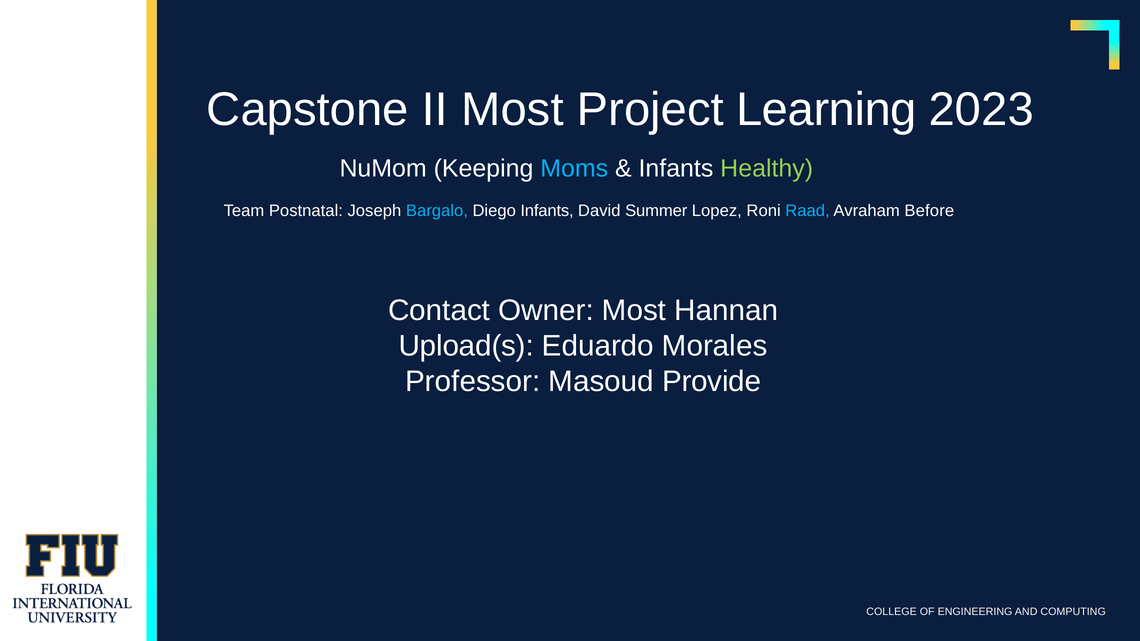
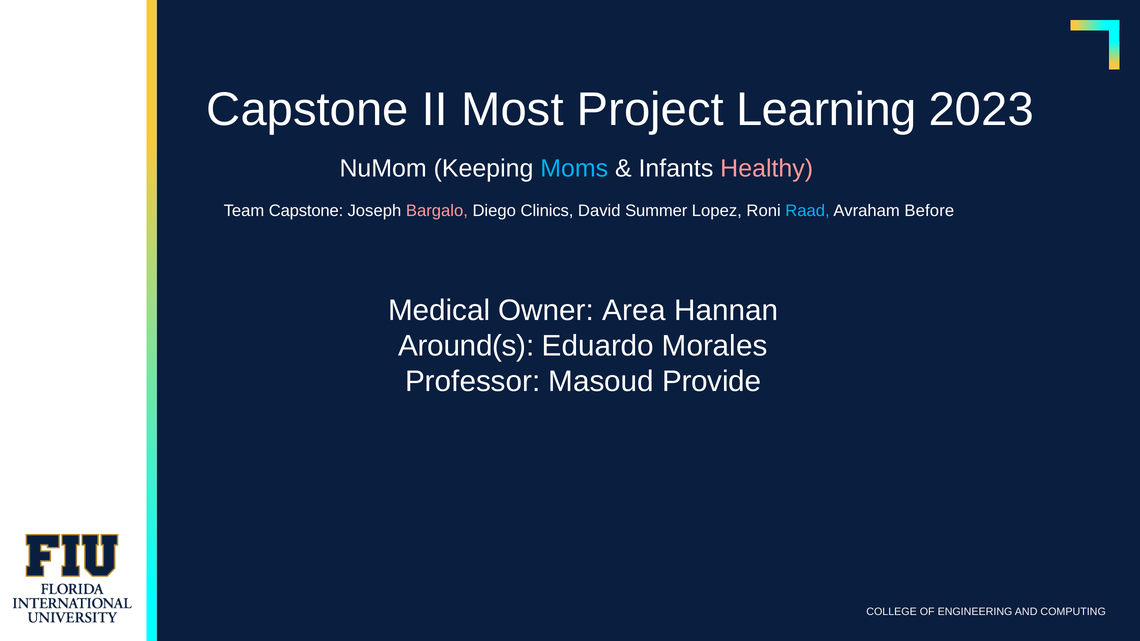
Healthy colour: light green -> pink (767, 169)
Team Postnatal: Postnatal -> Capstone (306, 211)
Bargalo colour: light blue -> pink (437, 211)
Diego Infants: Infants -> Clinics (547, 211)
Contact: Contact -> Medical (439, 310)
Owner Most: Most -> Area (634, 310)
Upload(s: Upload(s -> Around(s (466, 346)
